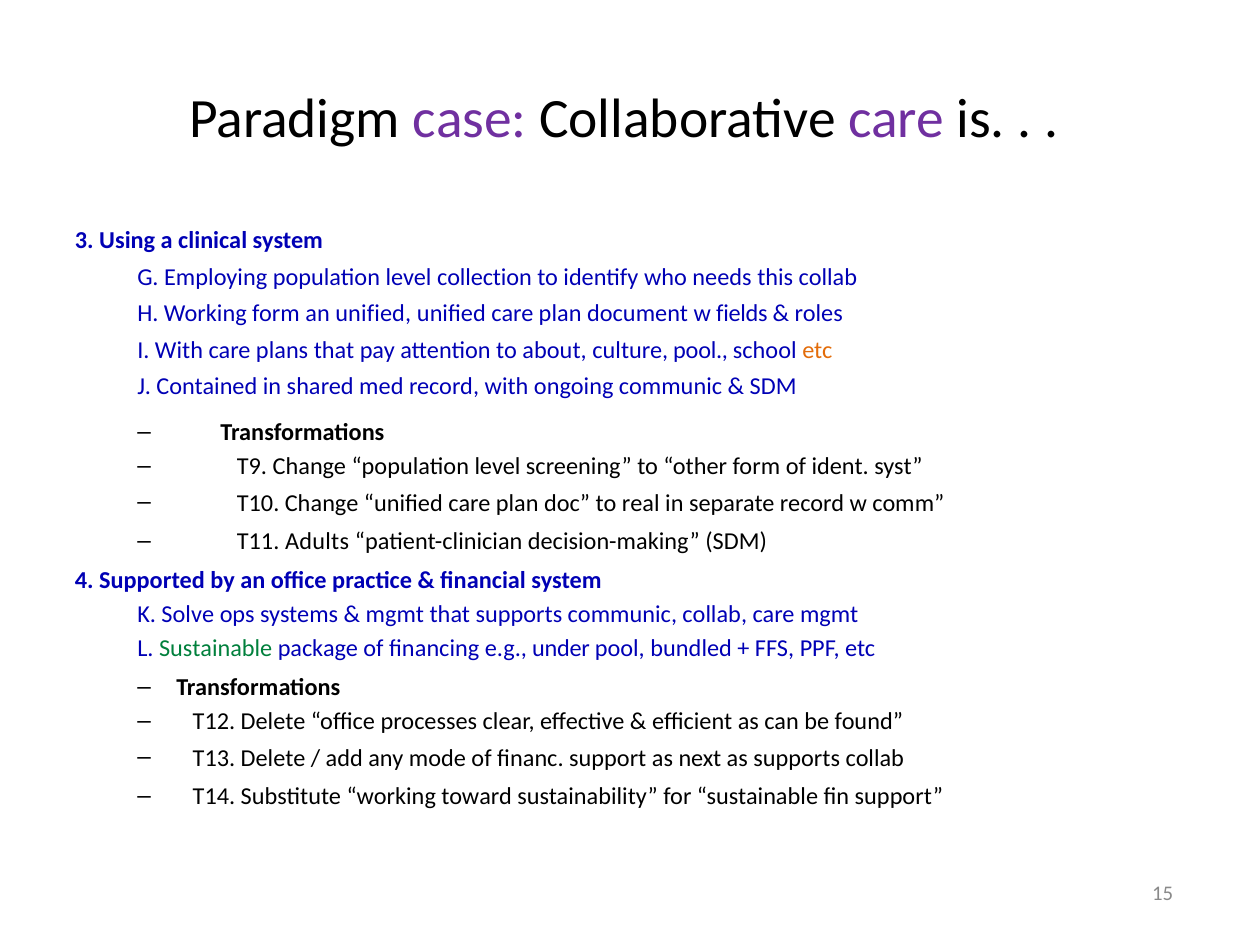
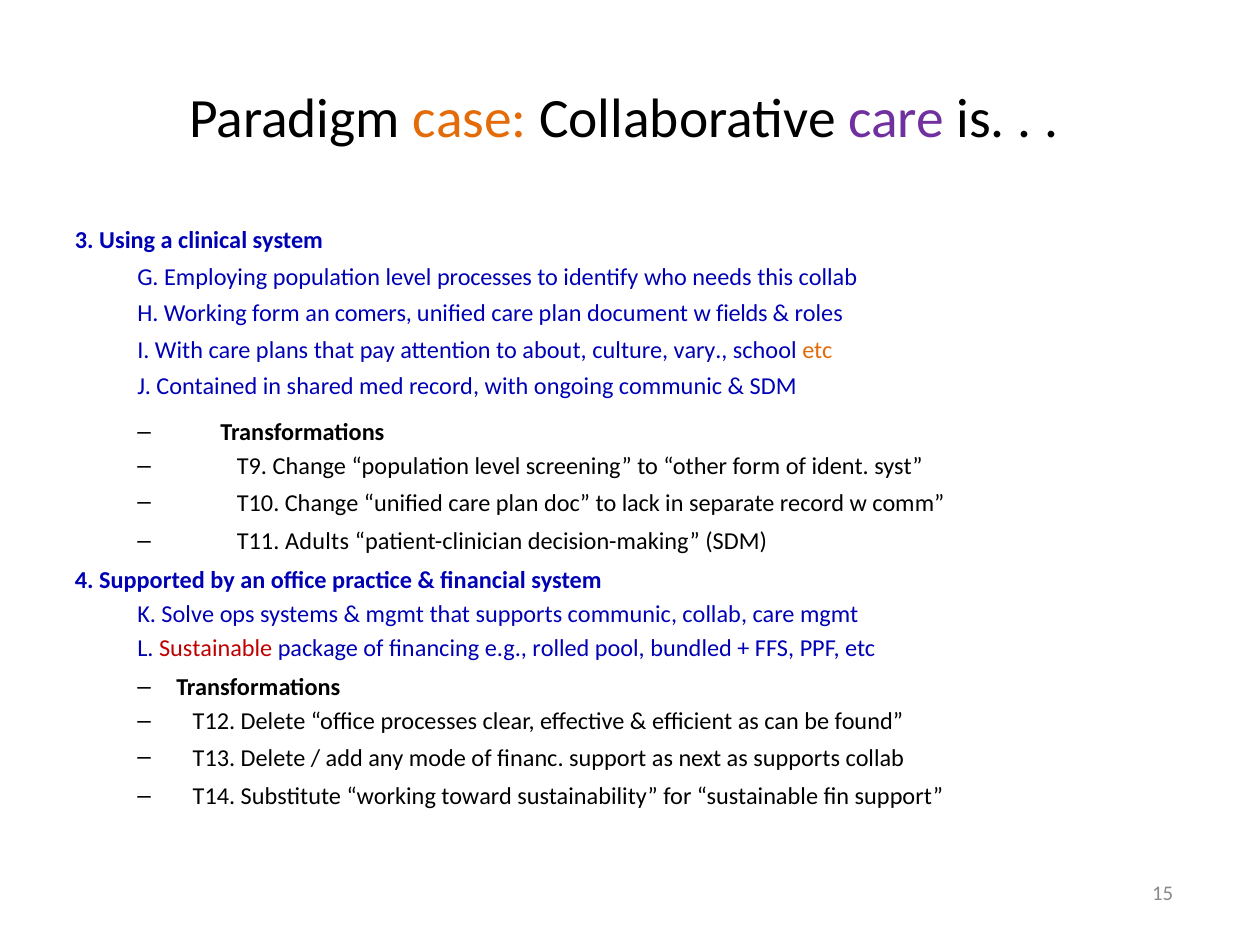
case colour: purple -> orange (470, 119)
level collection: collection -> processes (485, 277)
an unified: unified -> comers (373, 314)
culture pool: pool -> vary (701, 350)
real: real -> lack (641, 503)
Sustainable colour: green -> red (216, 649)
under: under -> rolled (561, 649)
